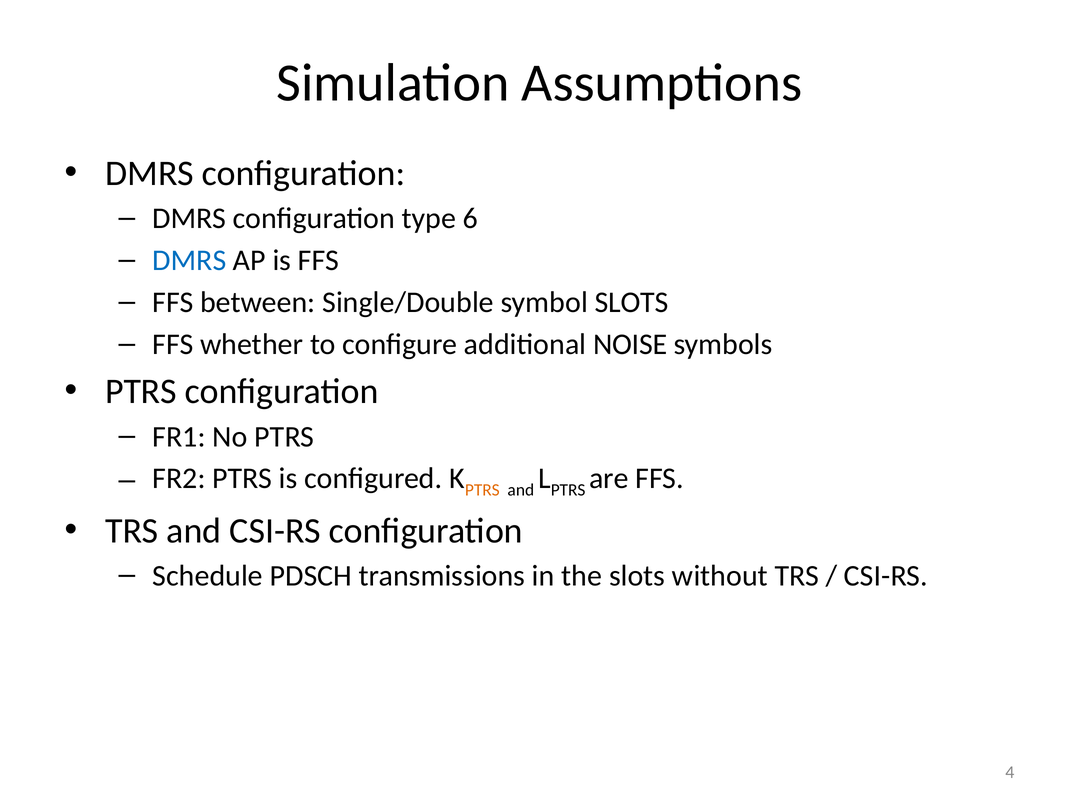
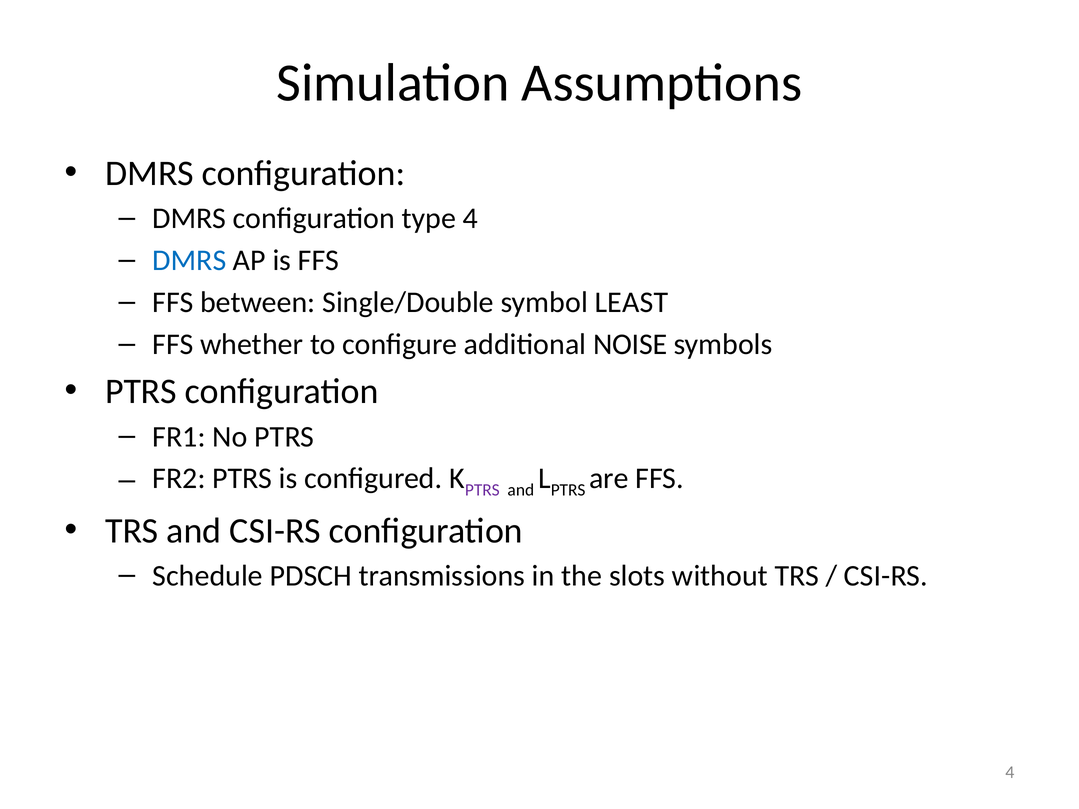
type 6: 6 -> 4 (470, 219)
symbol SLOTS: SLOTS -> LEAST (631, 302)
PTRS colour: orange -> purple (482, 490)
